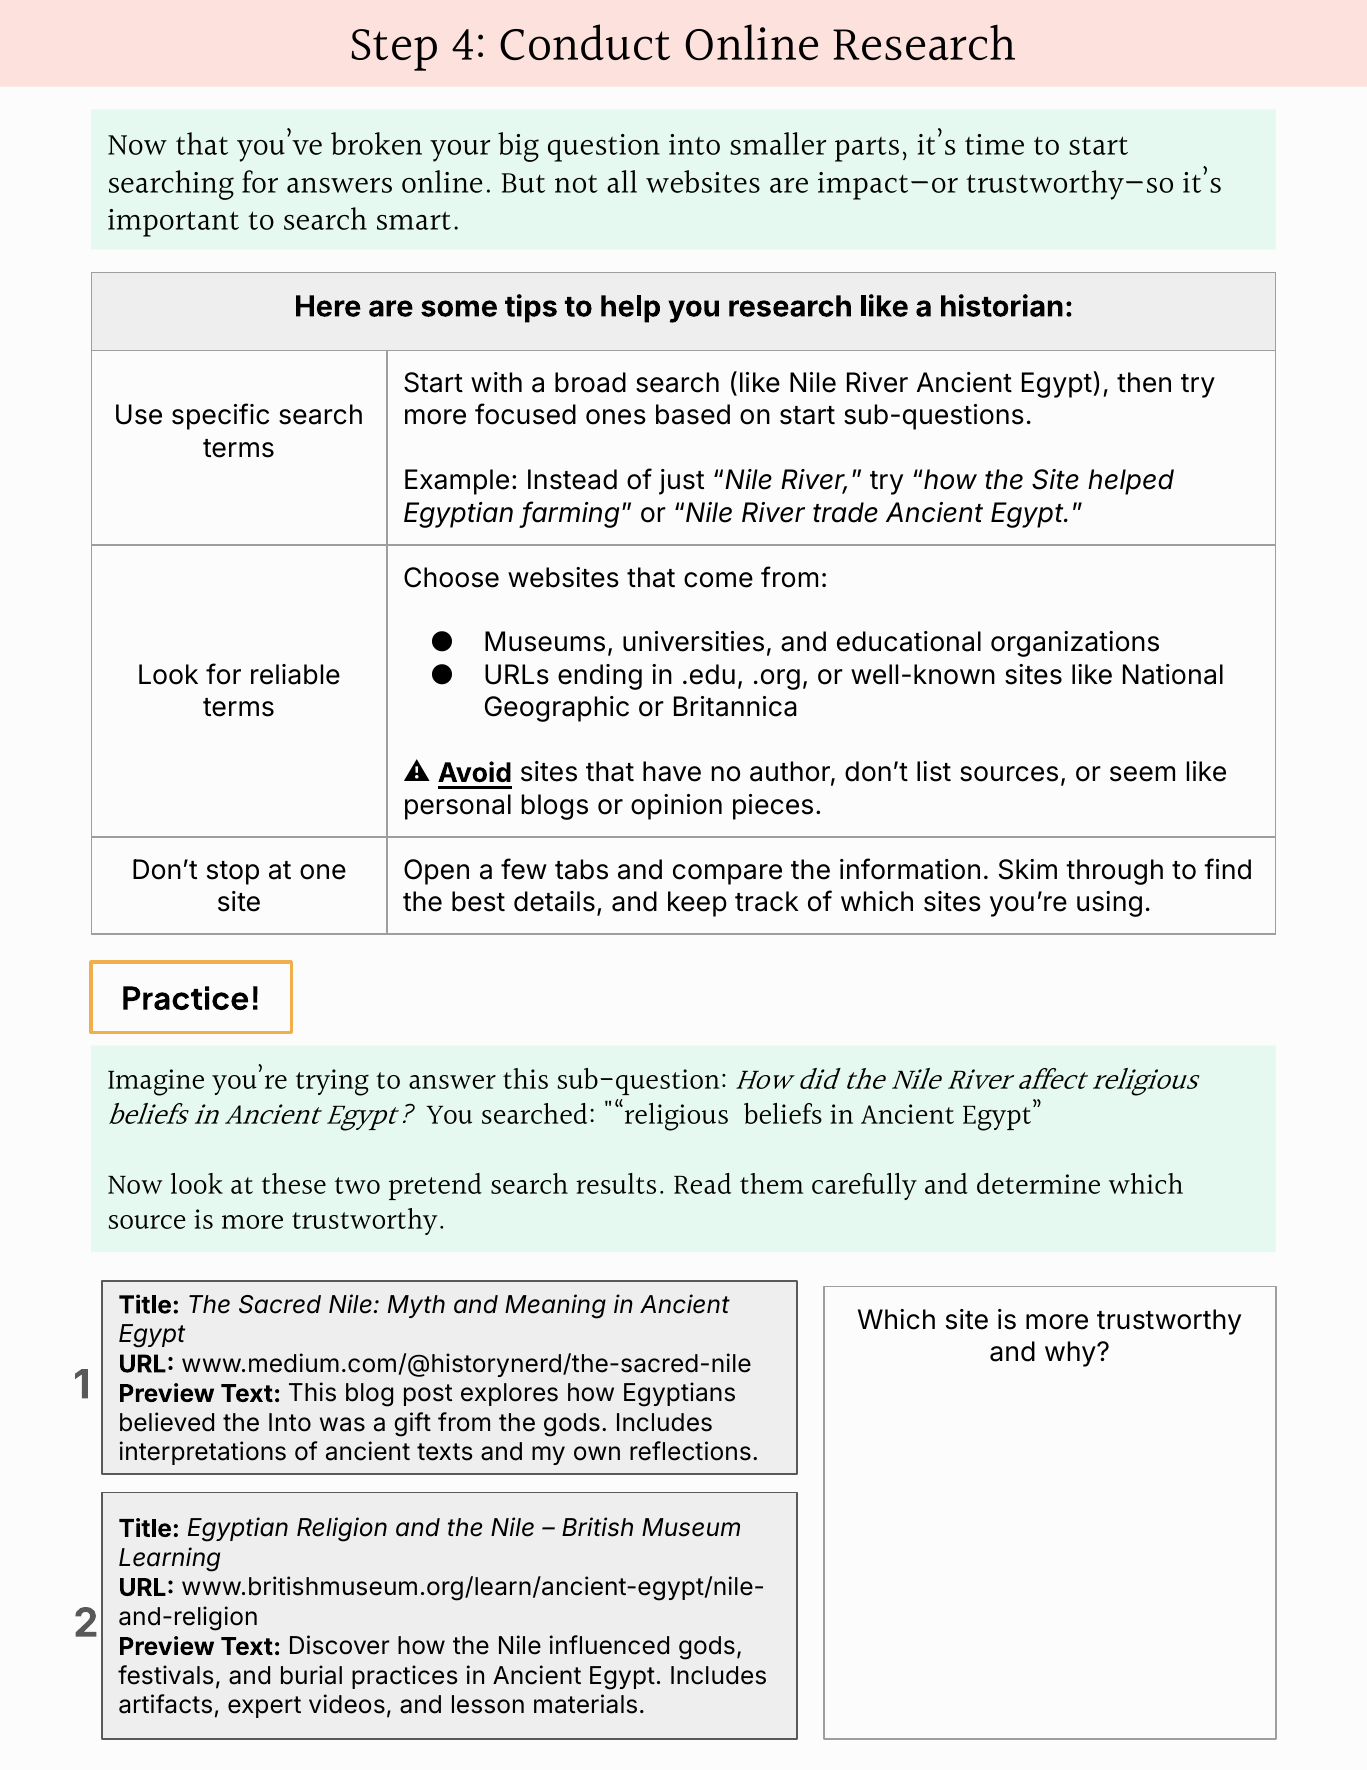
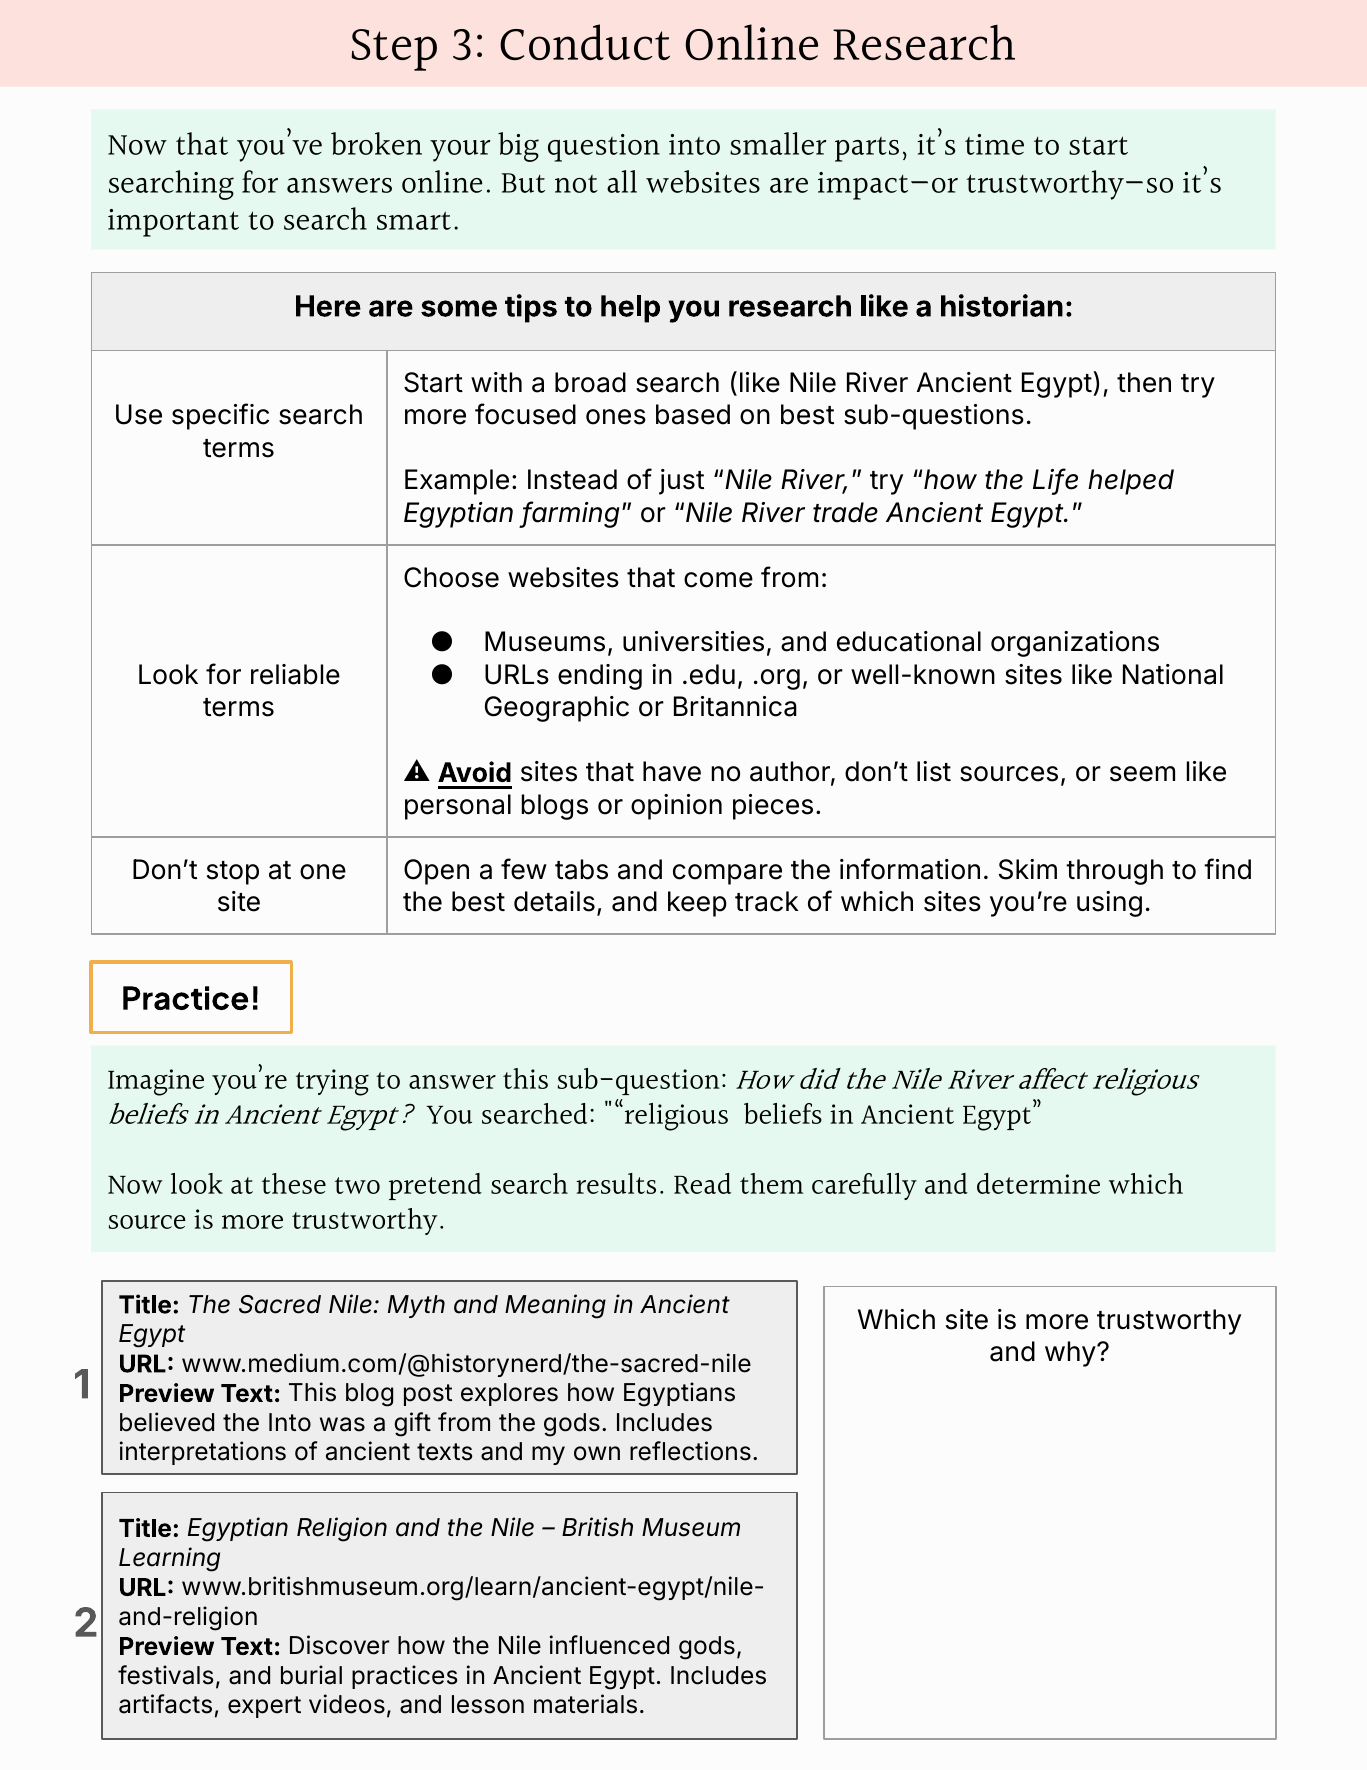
4: 4 -> 3 (469, 47)
on start: start -> best (807, 416)
the Site: Site -> Life (1056, 481)
